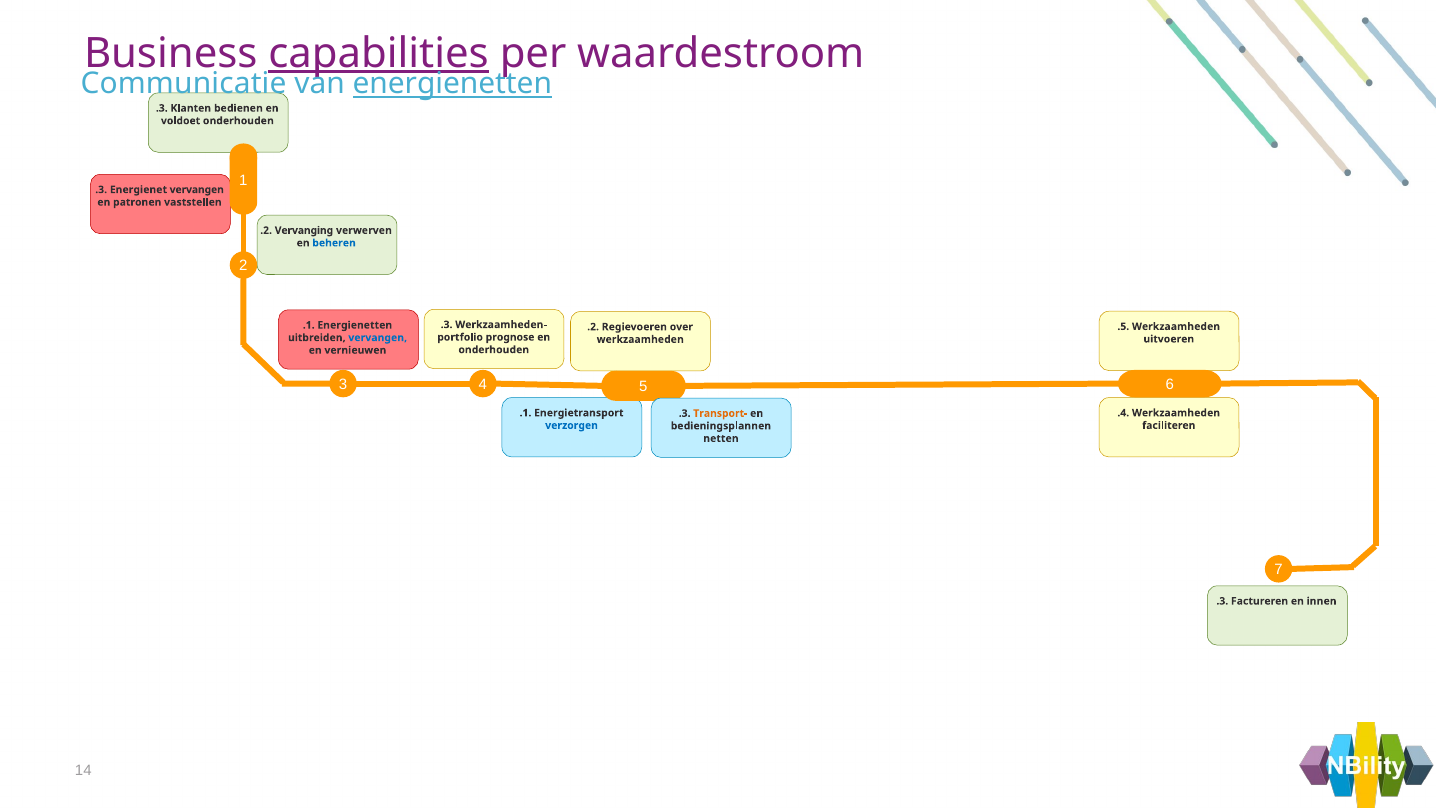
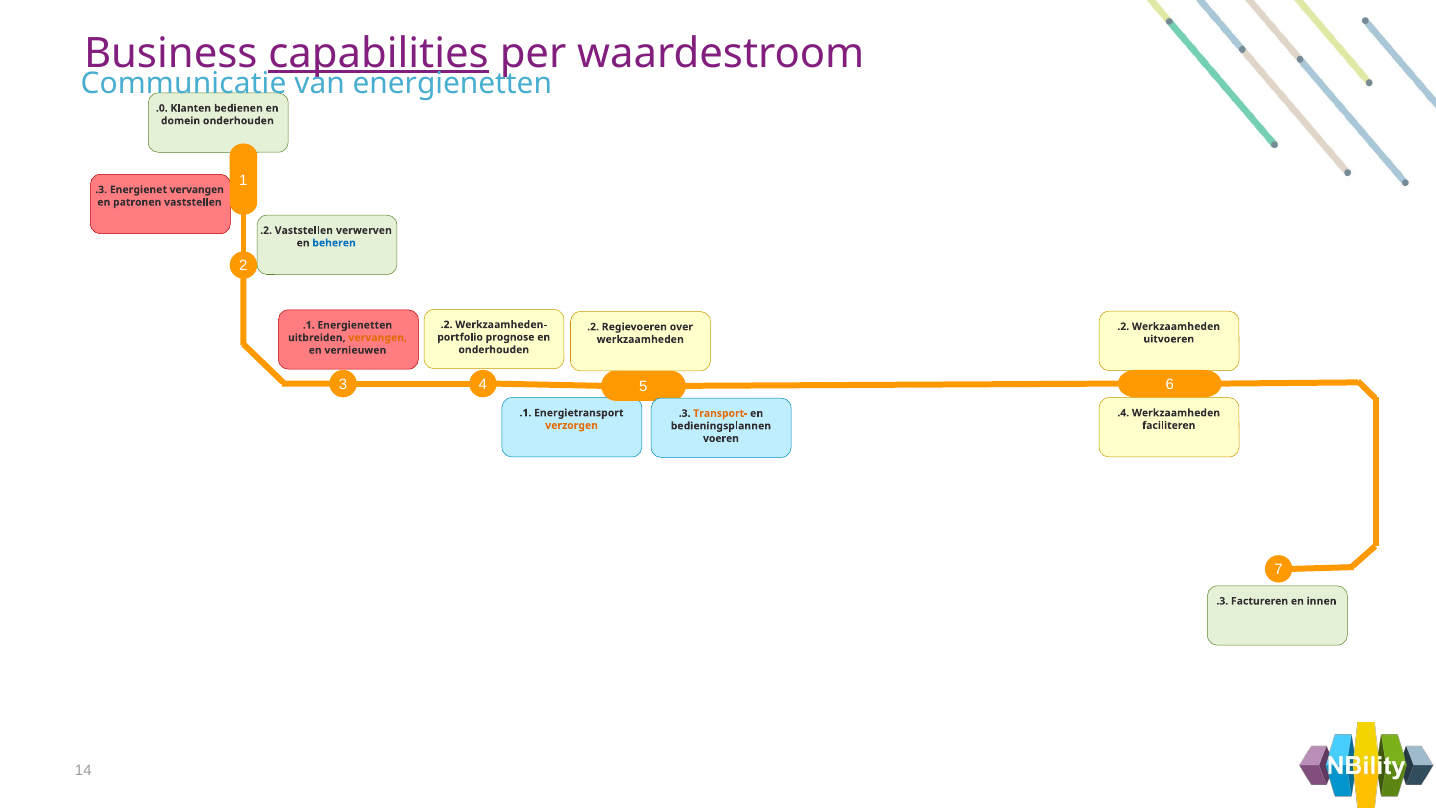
energienetten underline: present -> none (452, 84)
.3: .3 -> .0 (162, 108)
voldoet: voldoet -> domein (181, 121)
.2 Vervanging: Vervanging -> Vaststellen (304, 230)
.3: .3 -> .2 (447, 325)
.5: .5 -> .2 (1123, 326)
vervangen colour: blue -> orange (378, 338)
verzorgen colour: blue -> orange (572, 425)
netten: netten -> voeren (721, 438)
